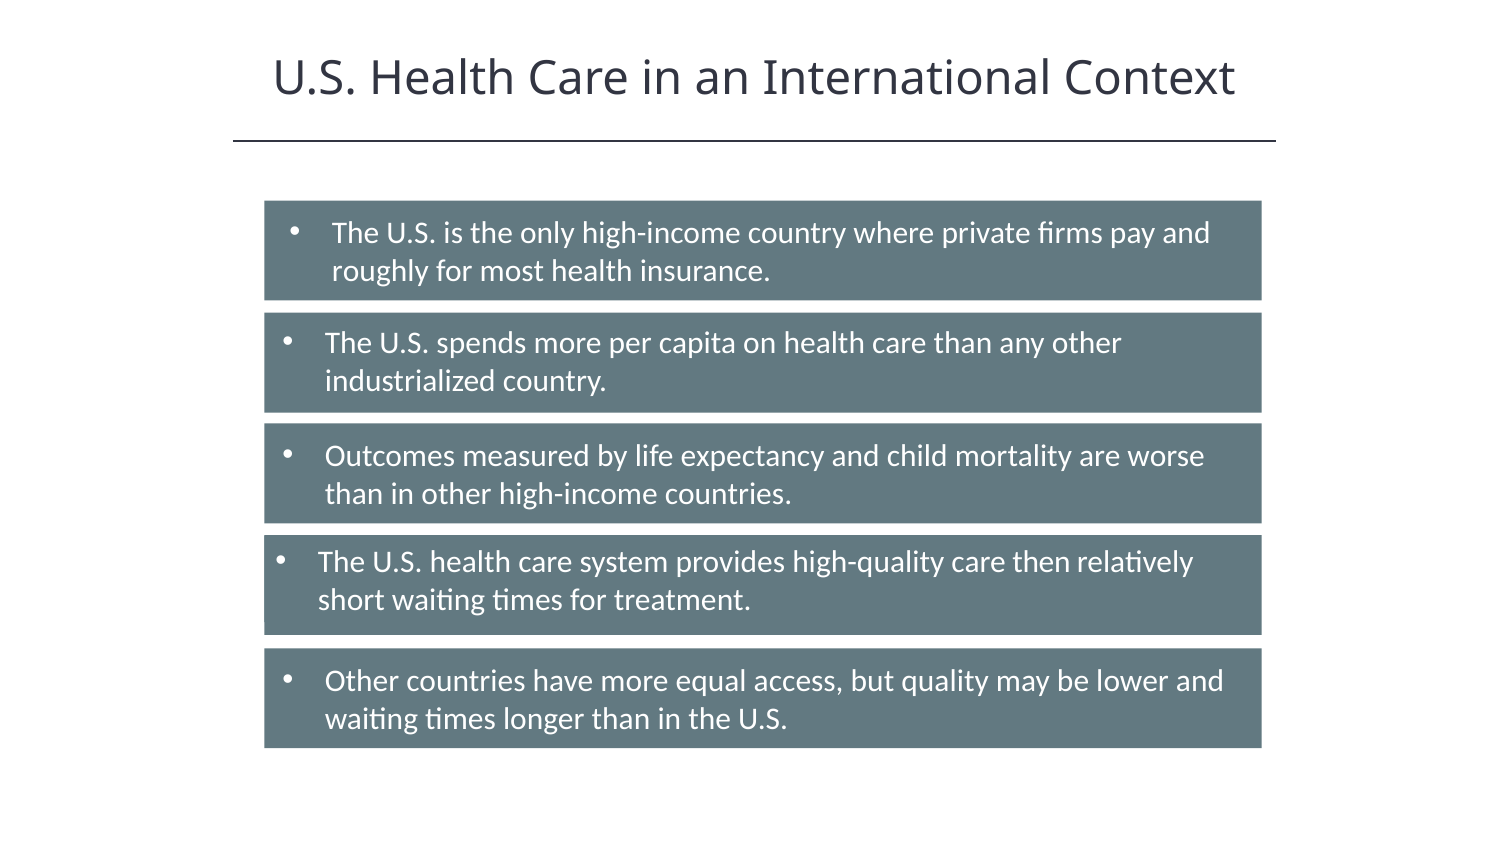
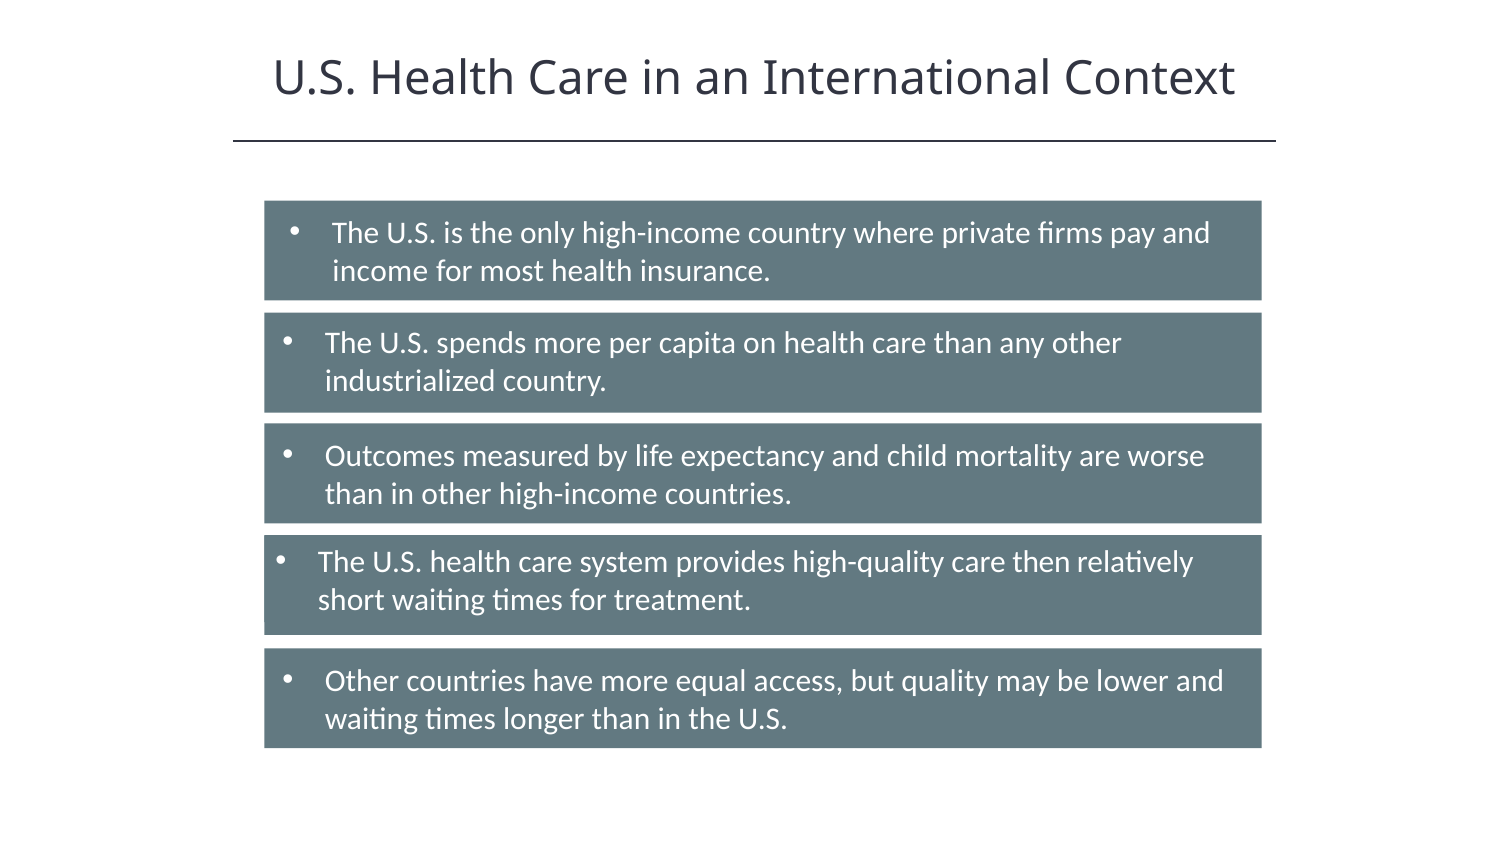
roughly: roughly -> income (380, 271)
